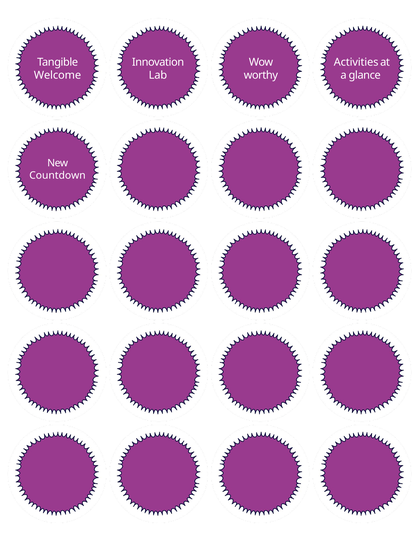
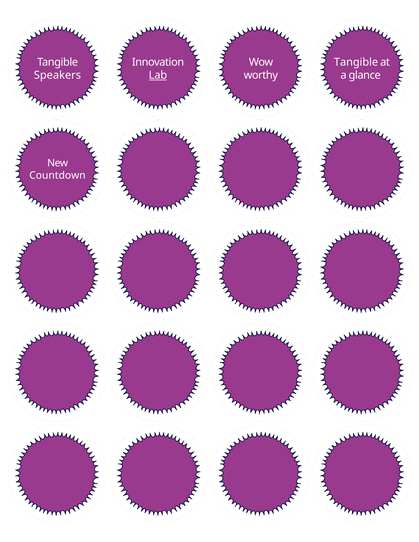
Activities: Activities -> Tangible (356, 62)
Welcome: Welcome -> Speakers (57, 75)
Lab underline: none -> present (158, 75)
